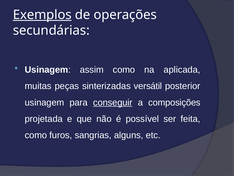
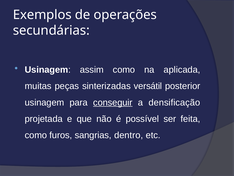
Exemplos underline: present -> none (42, 15)
composições: composições -> densificação (174, 102)
alguns: alguns -> dentro (129, 135)
